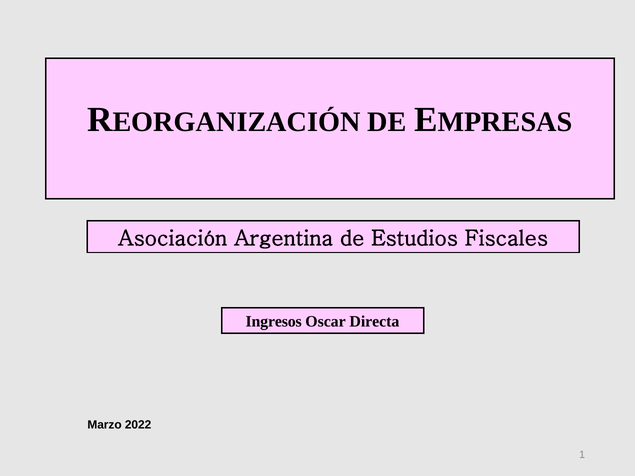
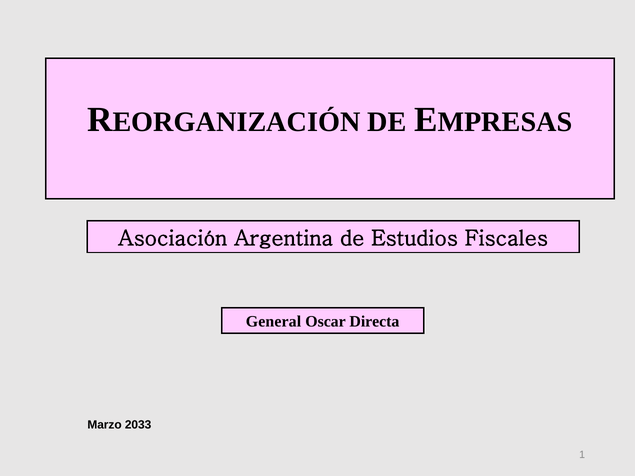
Ingresos: Ingresos -> General (274, 322)
2022: 2022 -> 2033 (138, 425)
